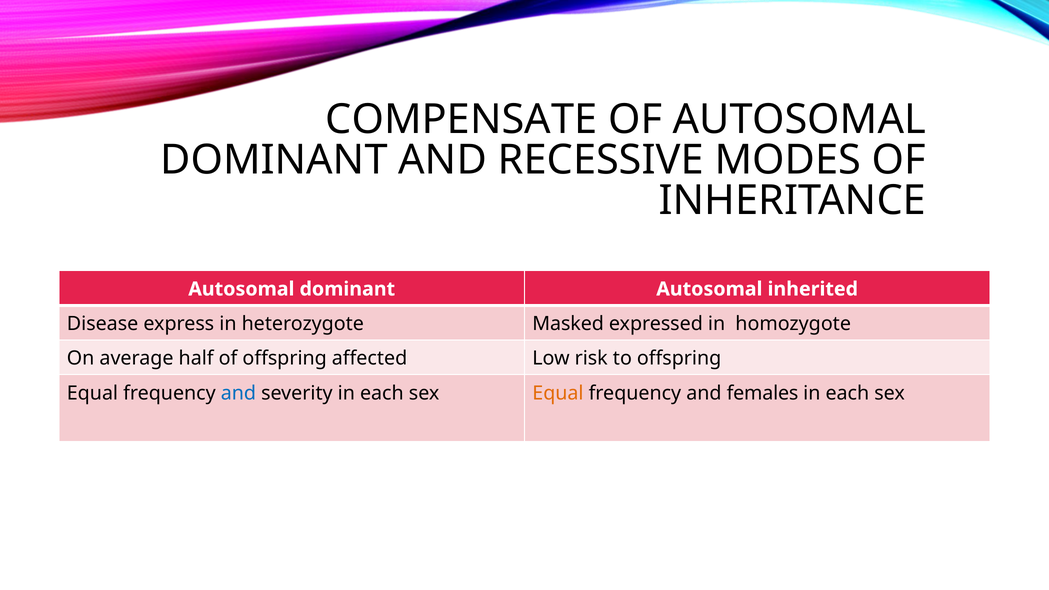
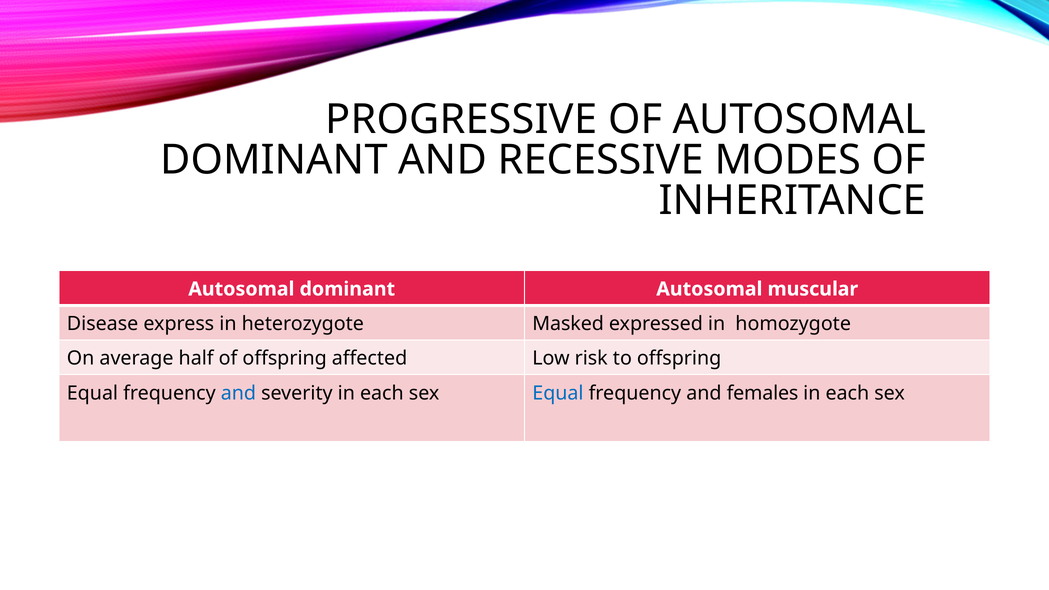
COMPENSATE: COMPENSATE -> PROGRESSIVE (461, 120)
inherited: inherited -> muscular (813, 289)
Equal colour: orange -> blue (558, 393)
